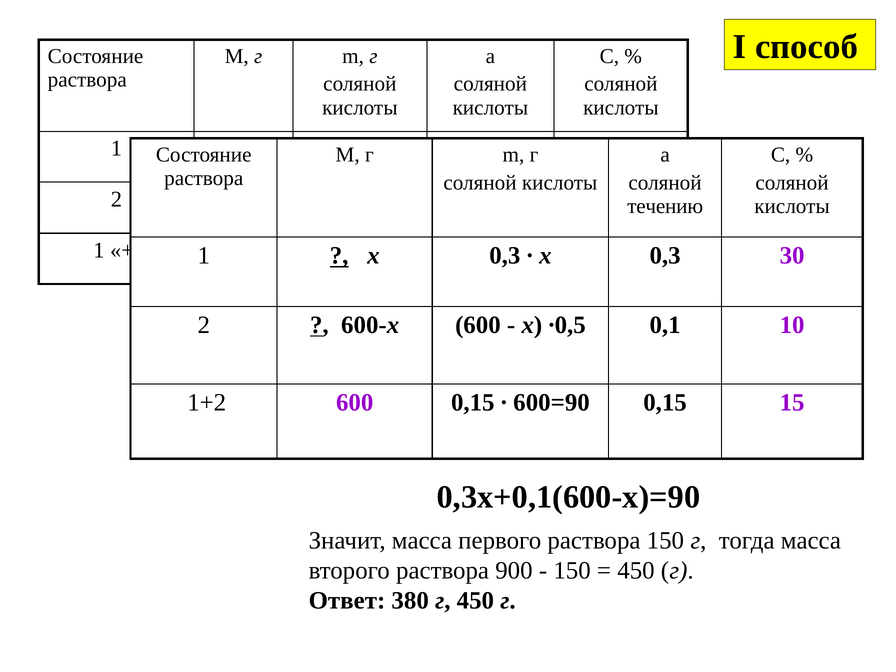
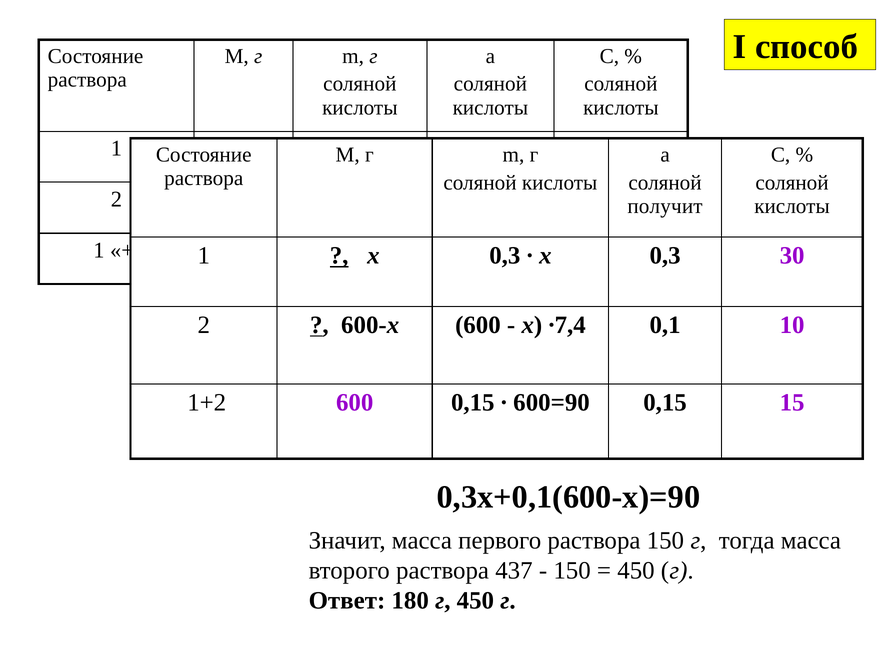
течению: течению -> получит (665, 206)
∙0,5: ∙0,5 -> ∙7,4 (567, 325)
900: 900 -> 437 (514, 570)
380: 380 -> 180 (410, 600)
